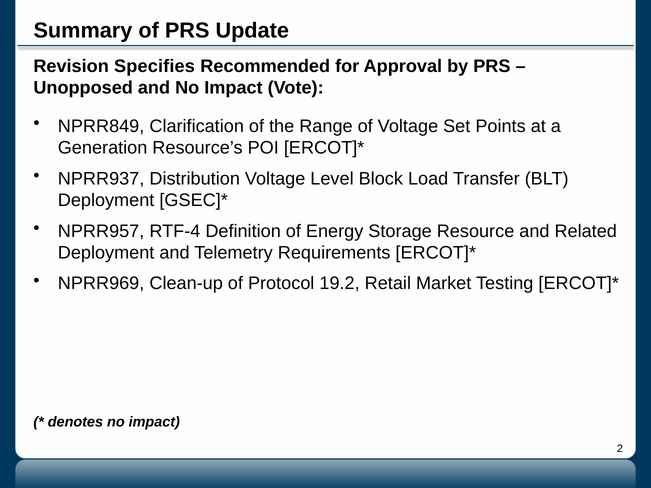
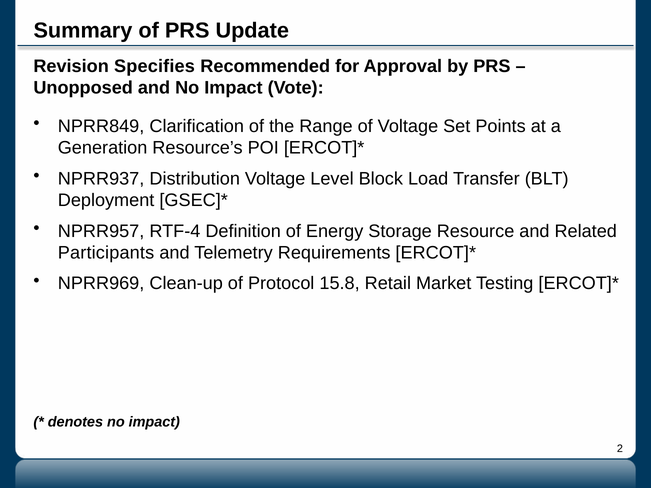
Deployment: Deployment -> Participants (106, 253)
19.2: 19.2 -> 15.8 (340, 284)
